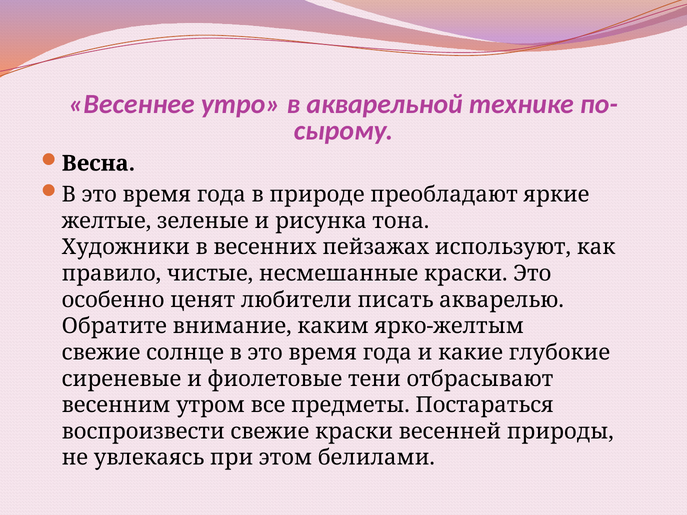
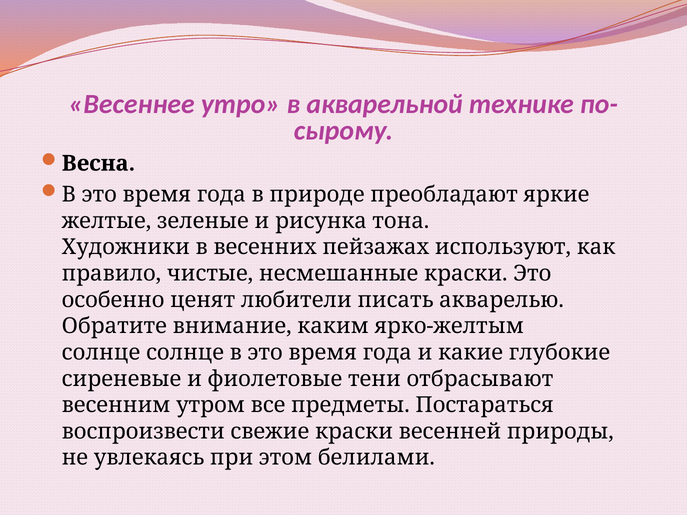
свежие: свежие -> солнце (101, 353)
